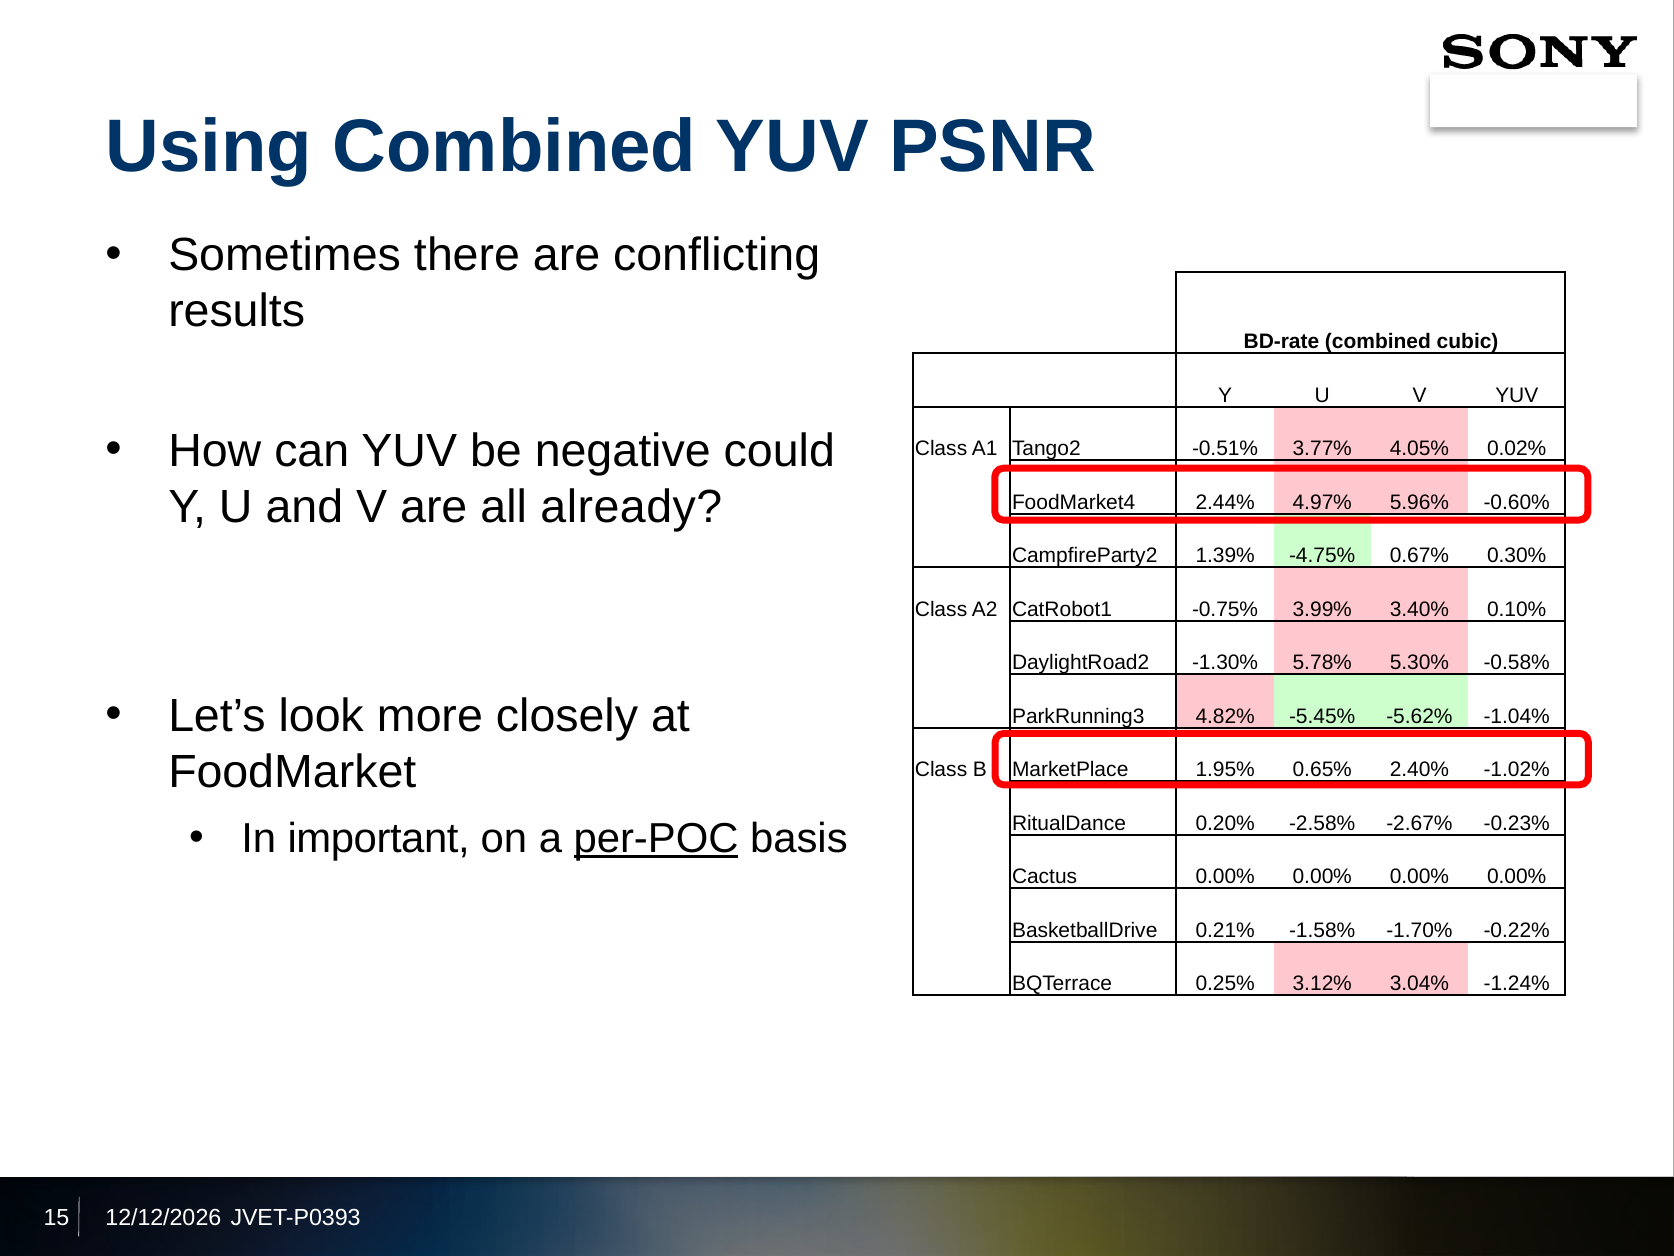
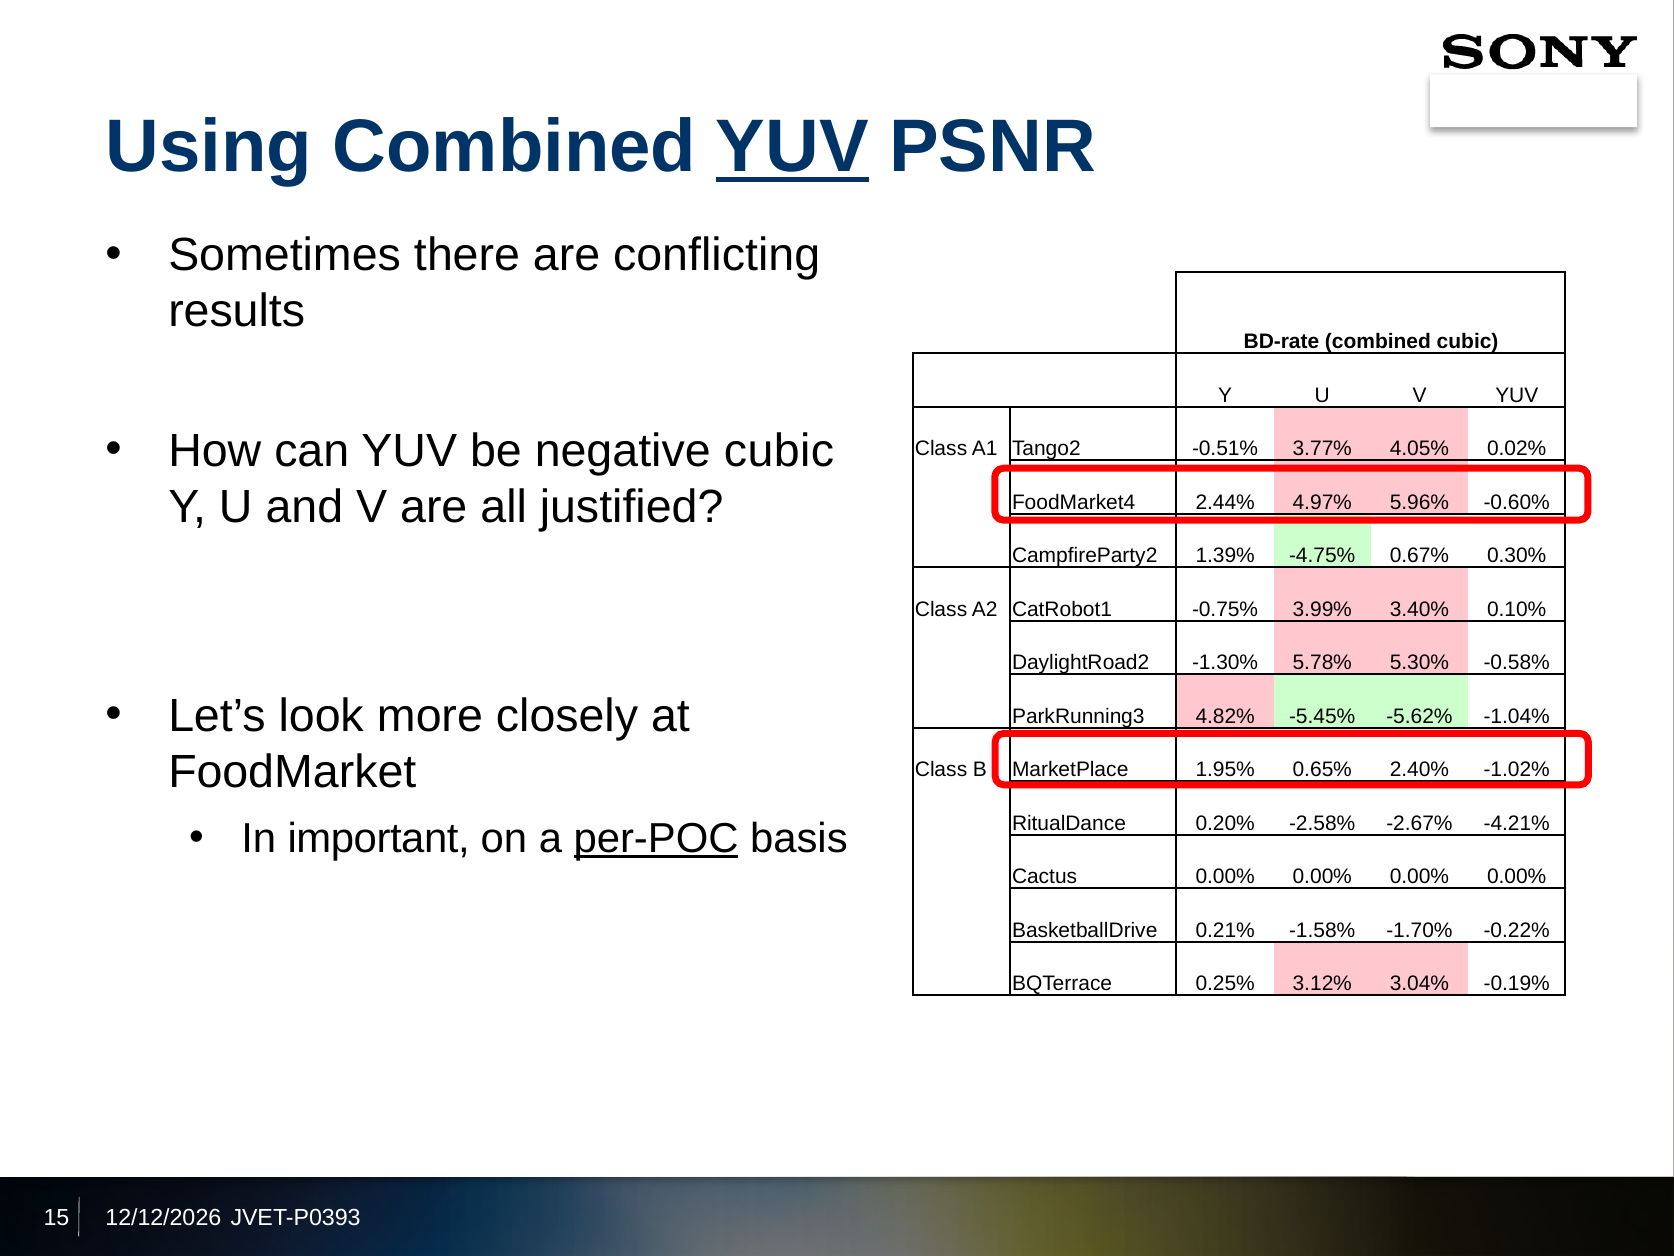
YUV underline: none -> present (792, 147)
negative could: could -> cubic (779, 451)
already: already -> justified (632, 506)
-0.23%: -0.23% -> -4.21% (1517, 823)
-1.24%: -1.24% -> -0.19% (1517, 983)
